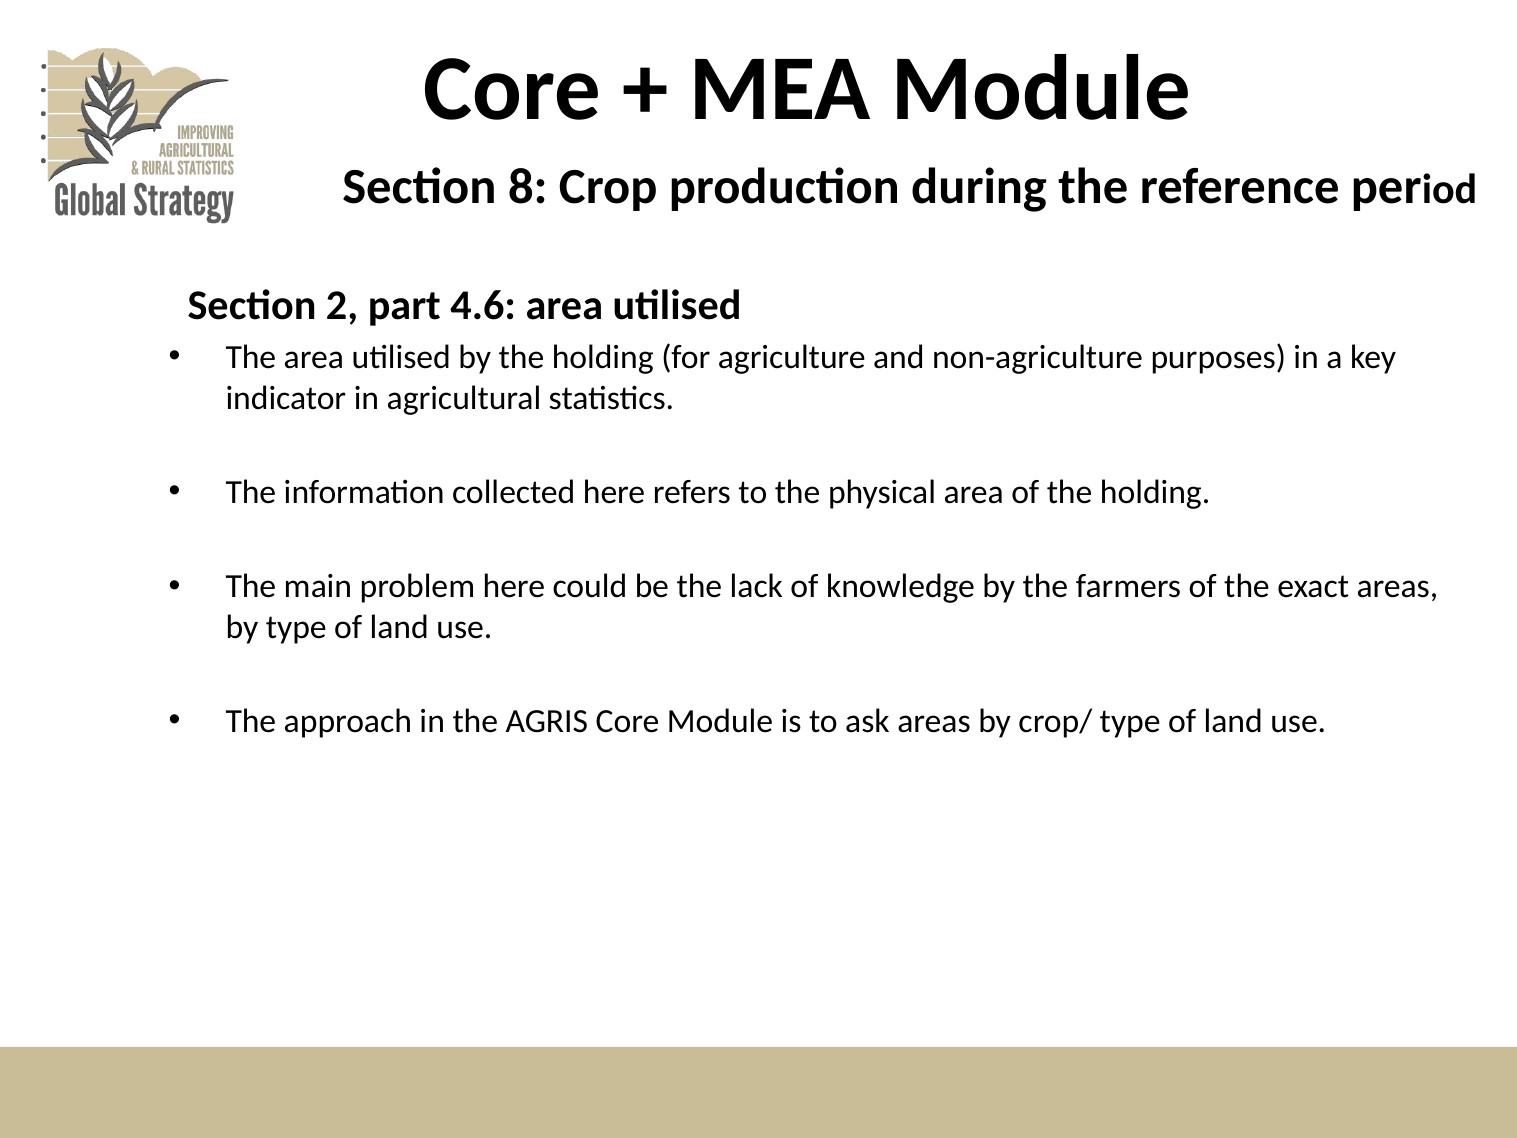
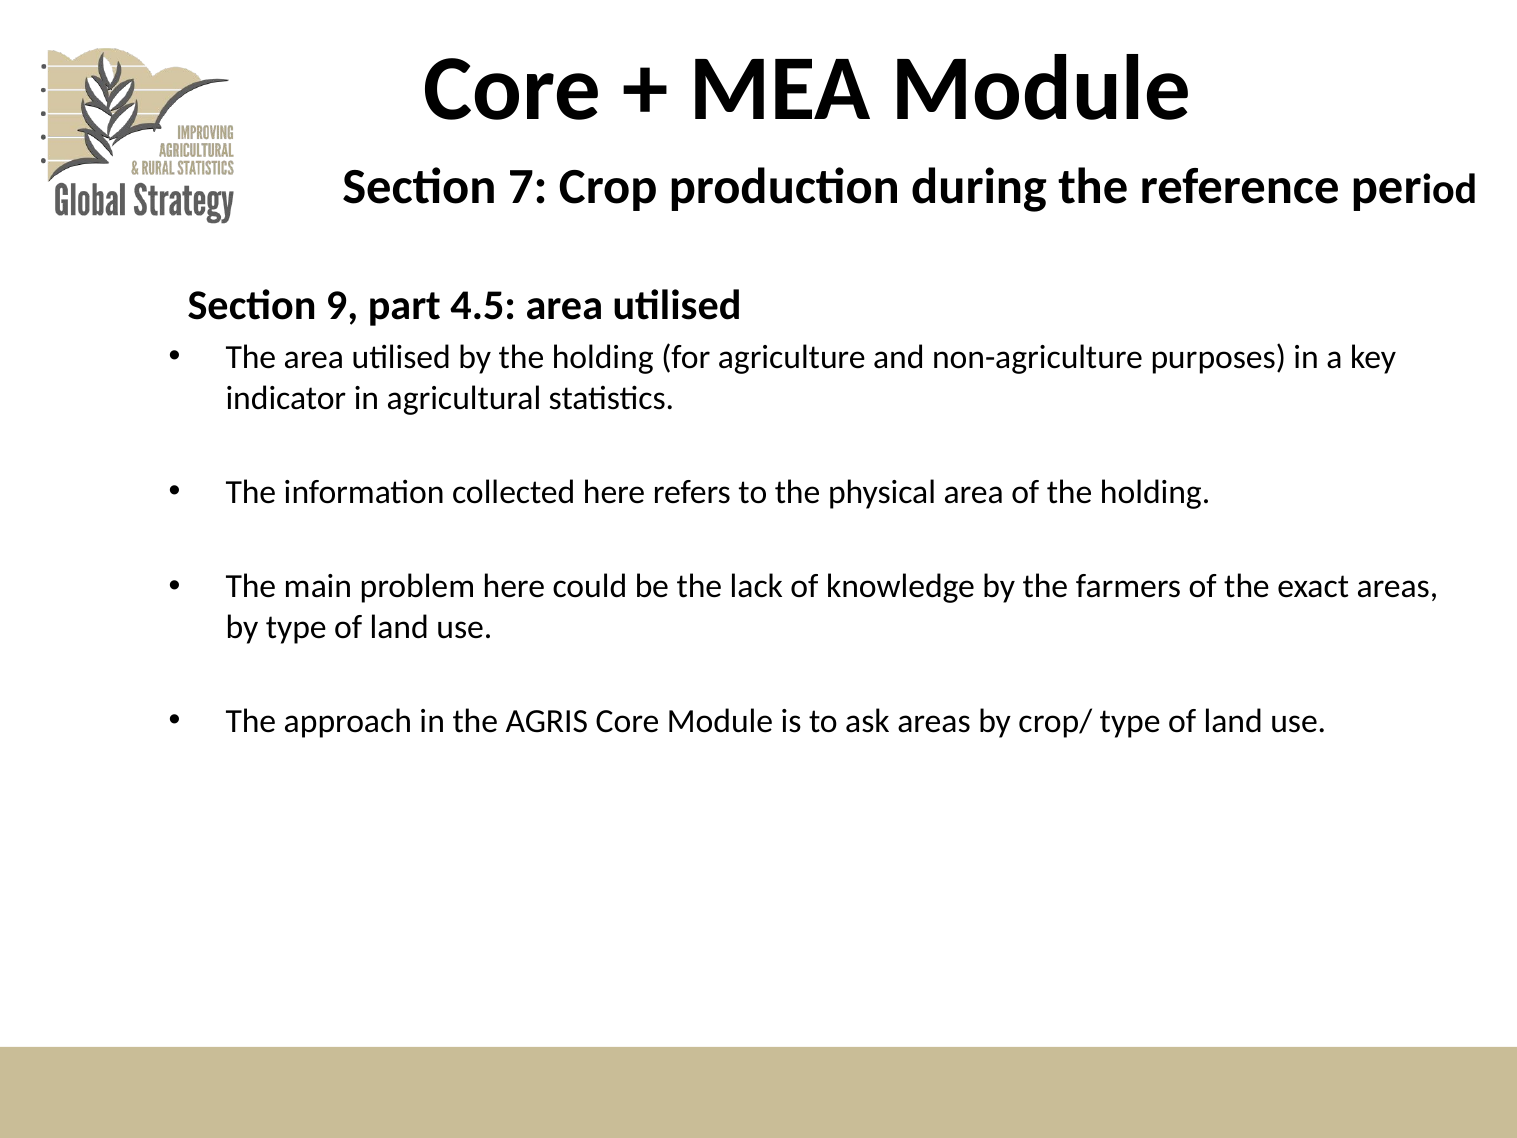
8: 8 -> 7 (528, 187)
2: 2 -> 9 (342, 306)
4.6: 4.6 -> 4.5 (483, 306)
